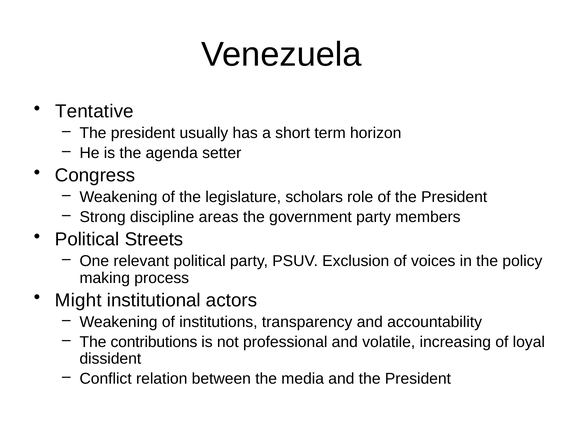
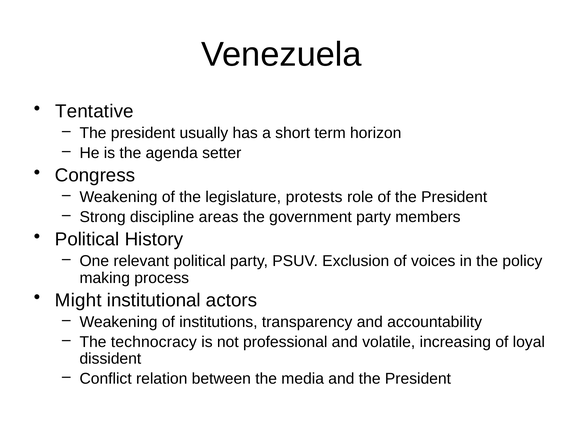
scholars: scholars -> protests (314, 197)
Streets: Streets -> History (154, 239)
contributions: contributions -> technocracy (154, 342)
